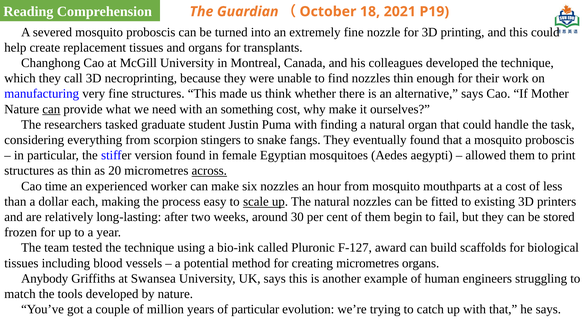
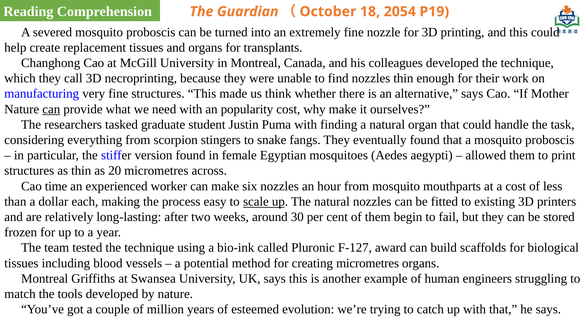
2021: 2021 -> 2054 (400, 12)
something: something -> popularity (247, 109)
across underline: present -> none (209, 171)
Anybody: Anybody -> Montreal (45, 279)
of particular: particular -> esteemed (255, 310)
